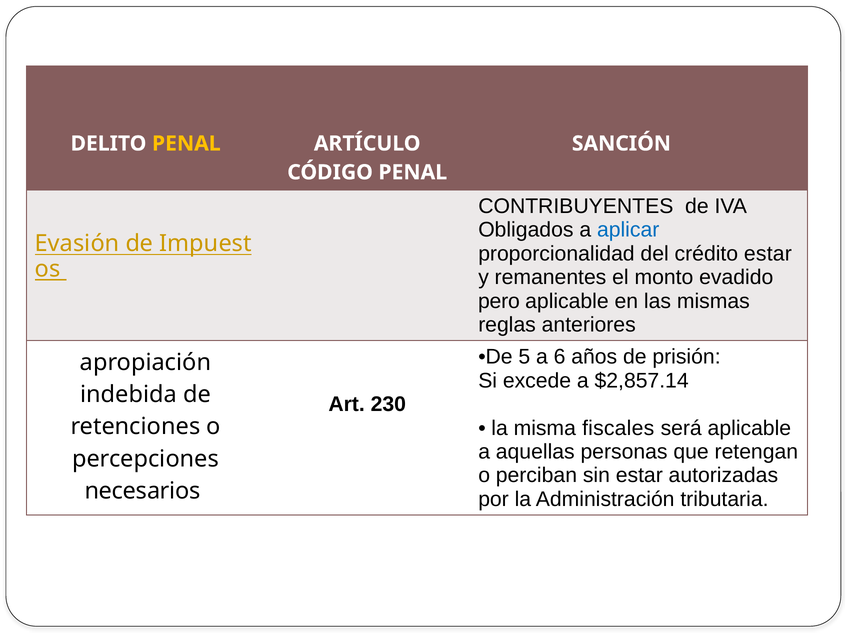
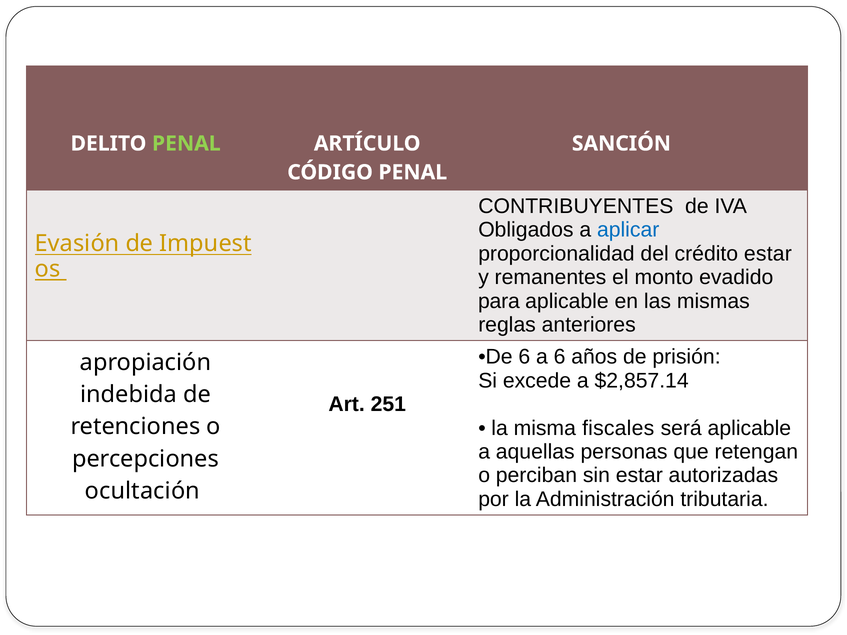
PENAL colour: yellow -> light green (186, 144)
pero: pero -> para (499, 301)
De 5: 5 -> 6 (524, 357)
230: 230 -> 251 (388, 405)
necesarios: necesarios -> ocultación (142, 491)
